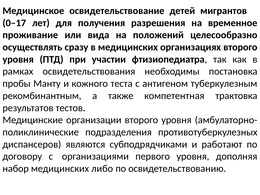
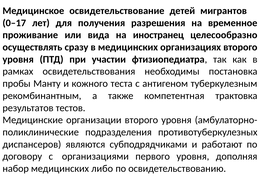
положений: положений -> иностранец (158, 35)
